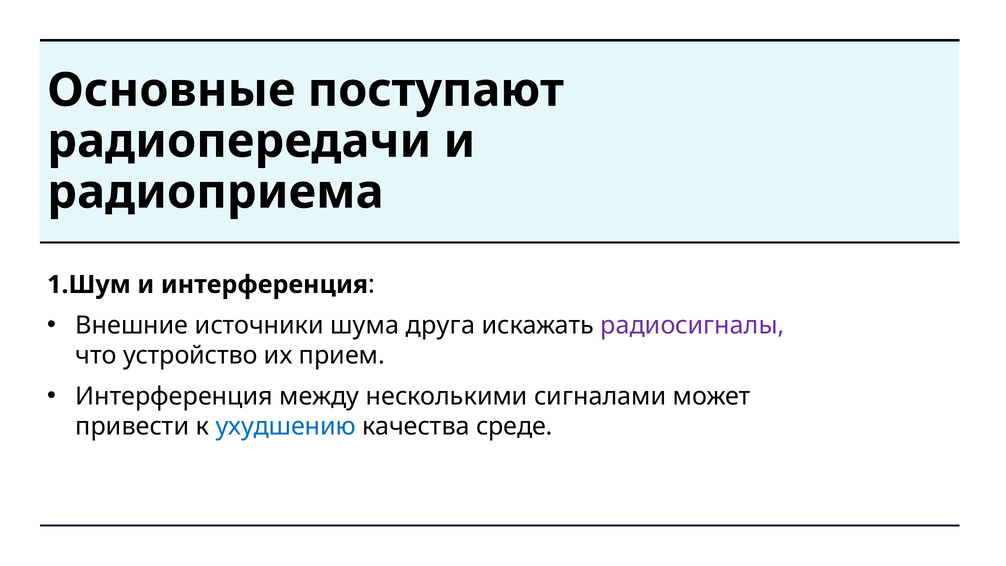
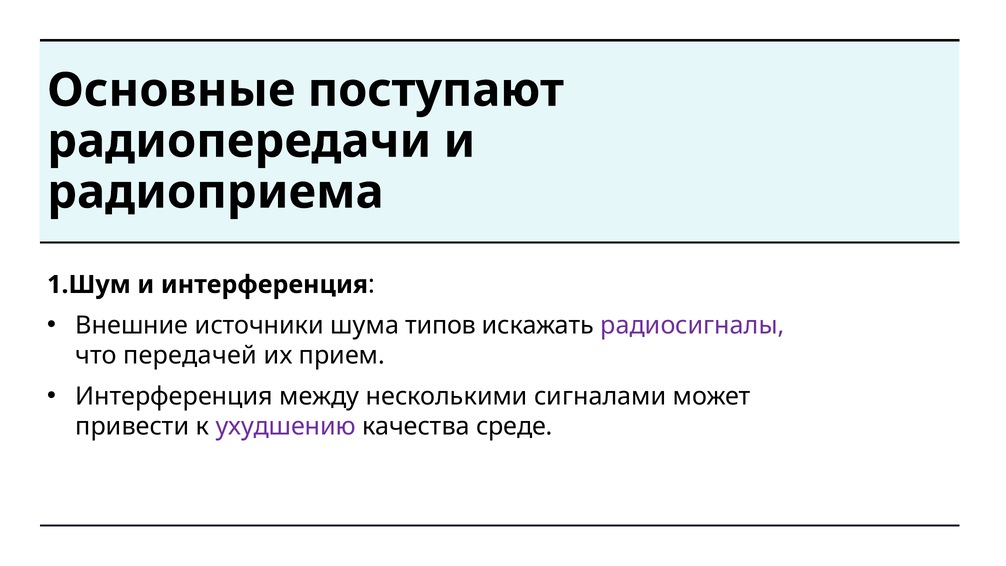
друга: друга -> типов (441, 325)
устройство: устройство -> передачей (190, 355)
ухудшению colour: blue -> purple (286, 426)
